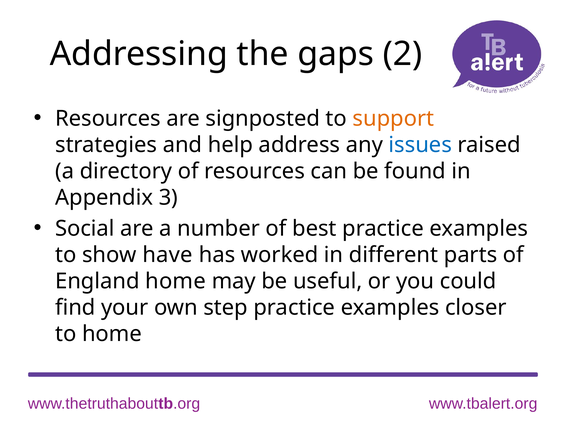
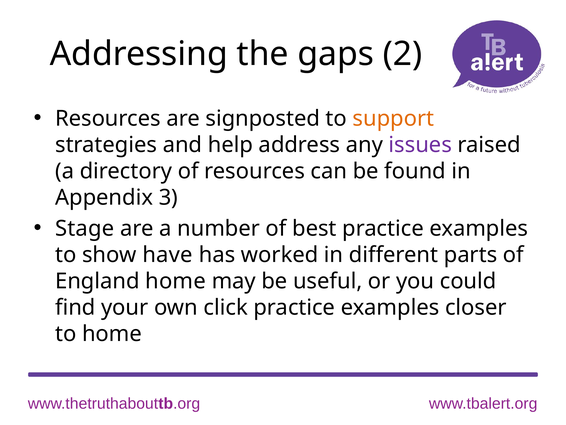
issues colour: blue -> purple (420, 145)
Social: Social -> Stage (85, 228)
step: step -> click (226, 307)
